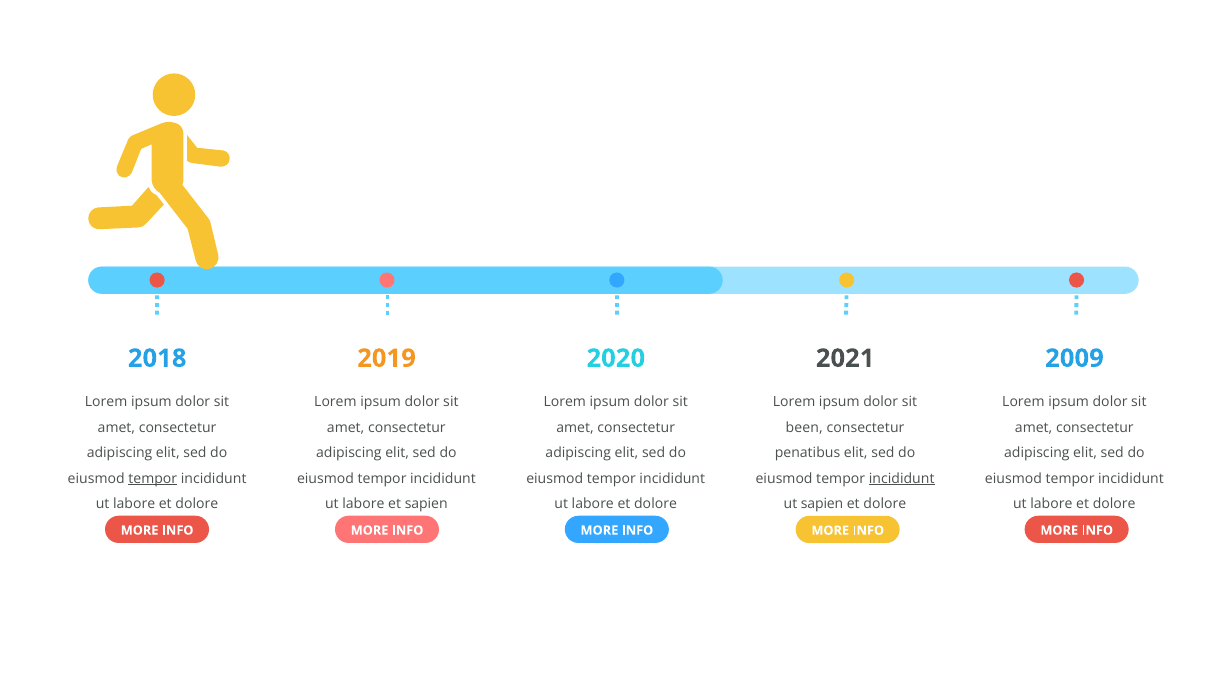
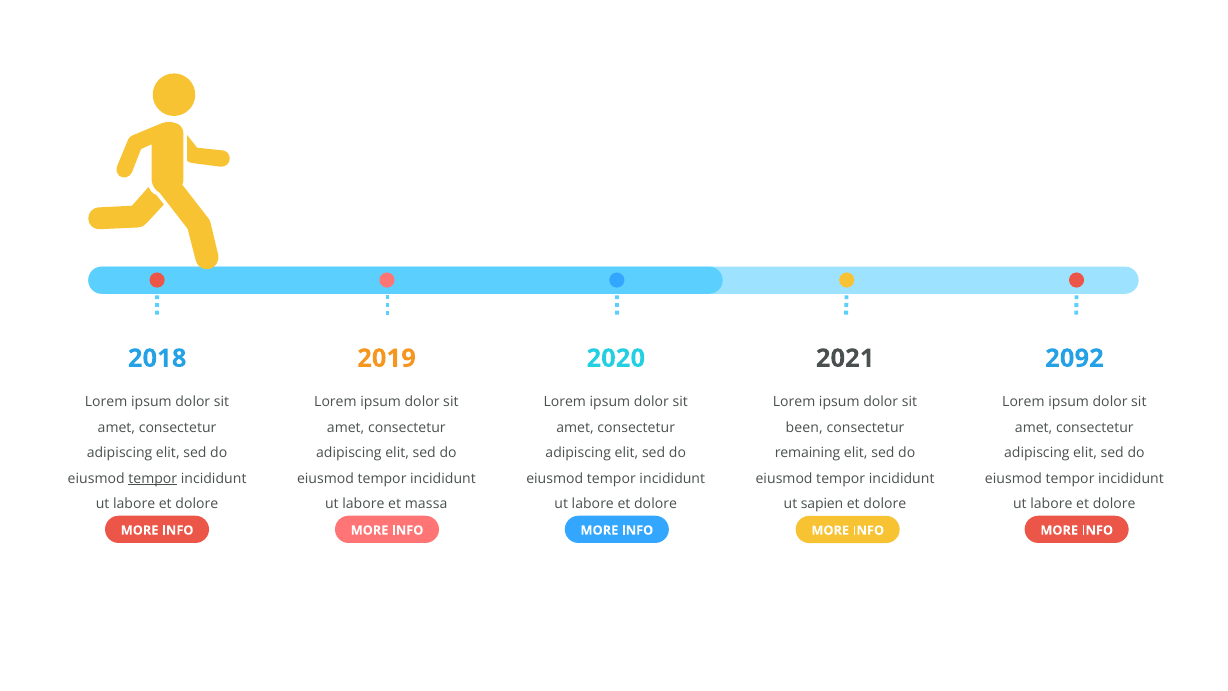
2009: 2009 -> 2092 (1074, 358)
penatibus: penatibus -> remaining (808, 453)
incididunt underline: present -> none (902, 478)
et sapien: sapien -> massa (426, 504)
